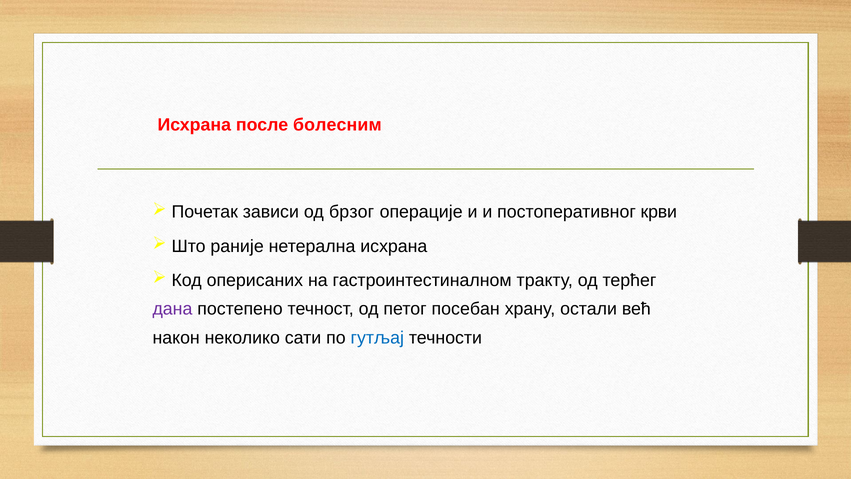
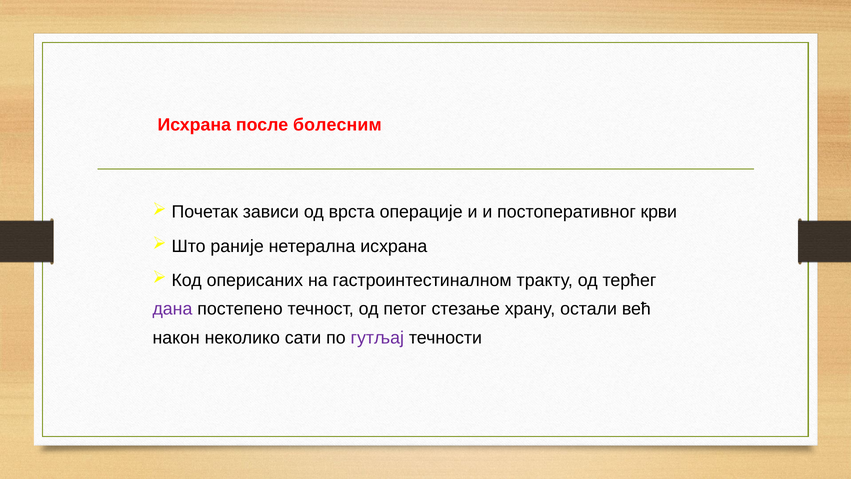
брзог: брзог -> врста (352, 212)
посебан: посебан -> стезање (466, 309)
гутљај colour: blue -> purple (377, 337)
